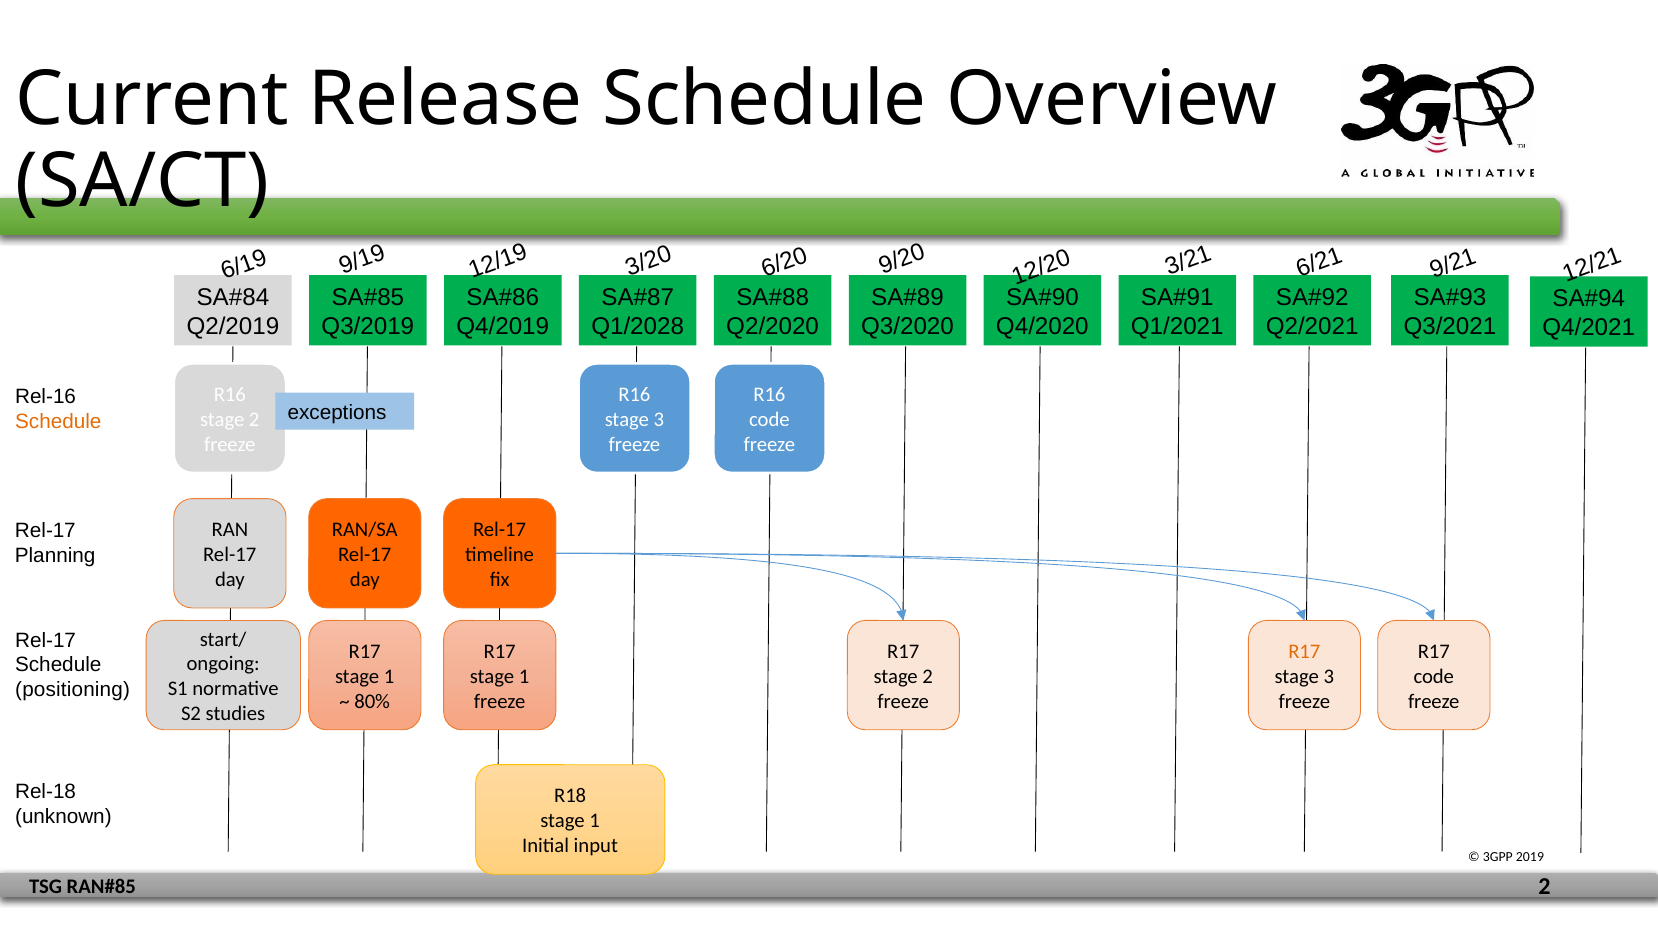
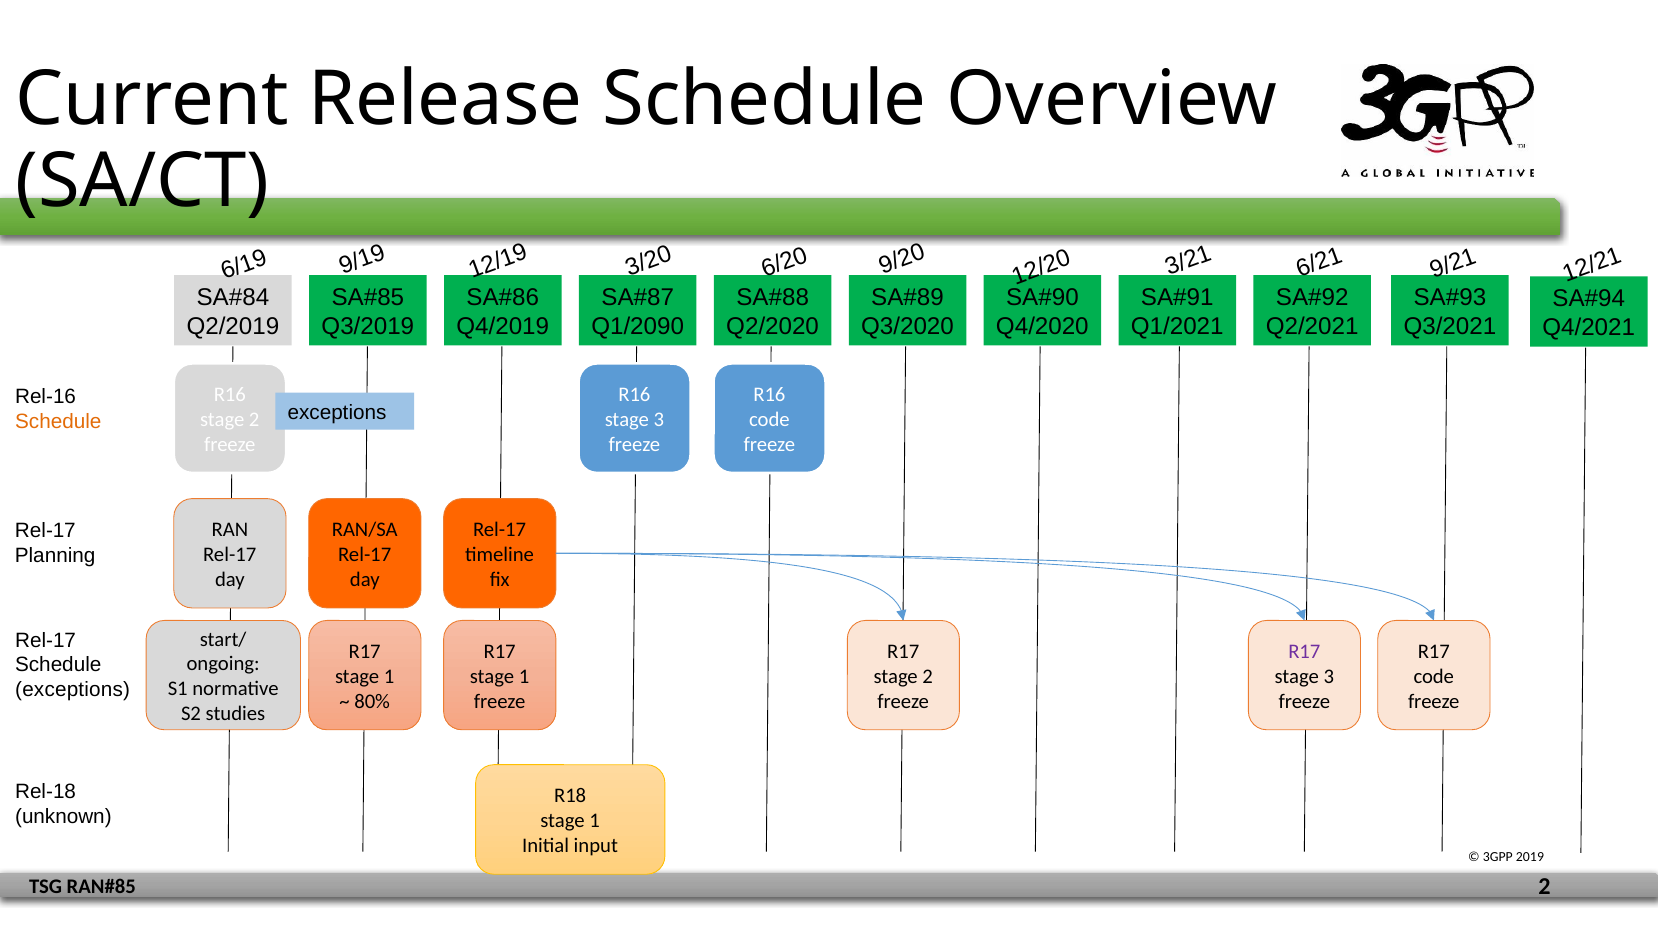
Q1/2028: Q1/2028 -> Q1/2090 (638, 326)
R17 colour: orange -> purple (1304, 651)
positioning: positioning -> exceptions (73, 690)
